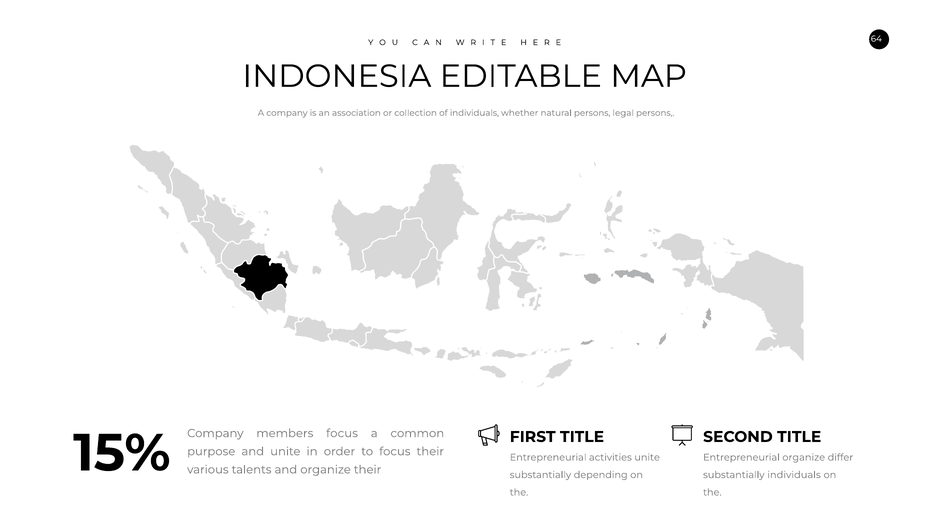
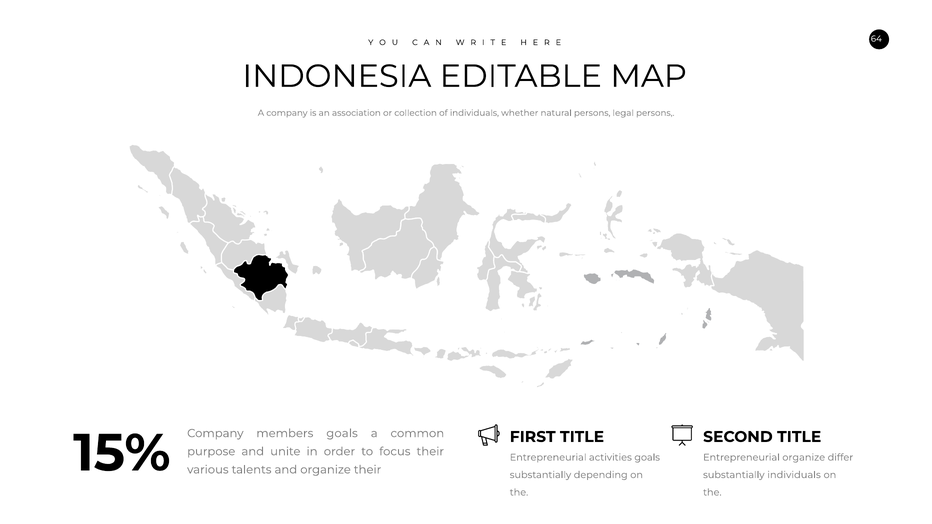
members focus: focus -> goals (342, 434)
activities unite: unite -> goals (647, 458)
